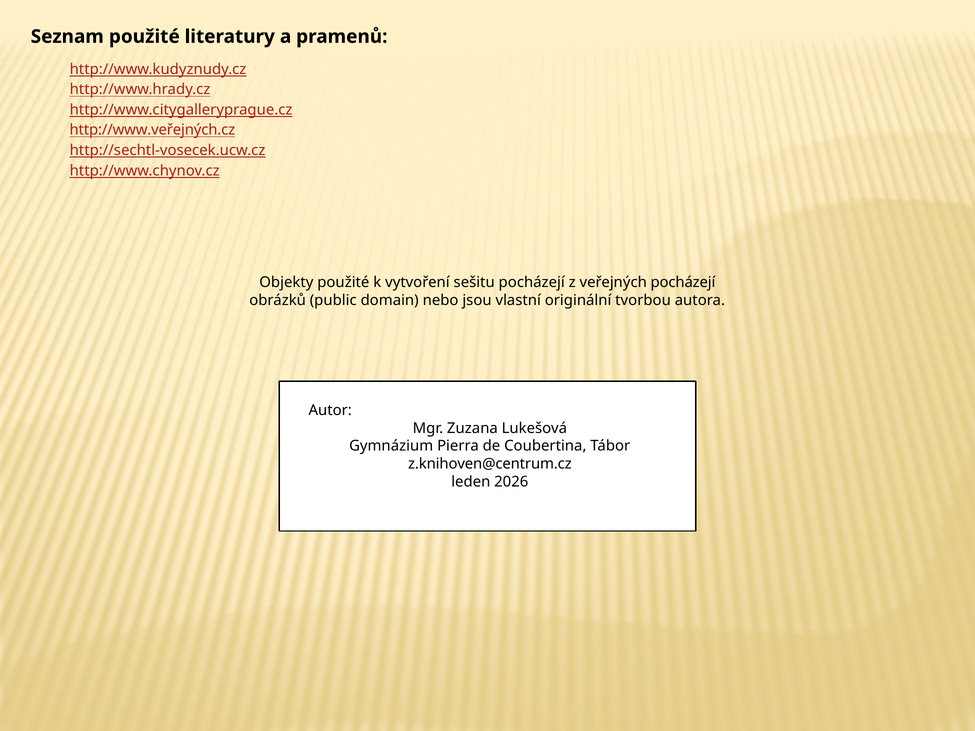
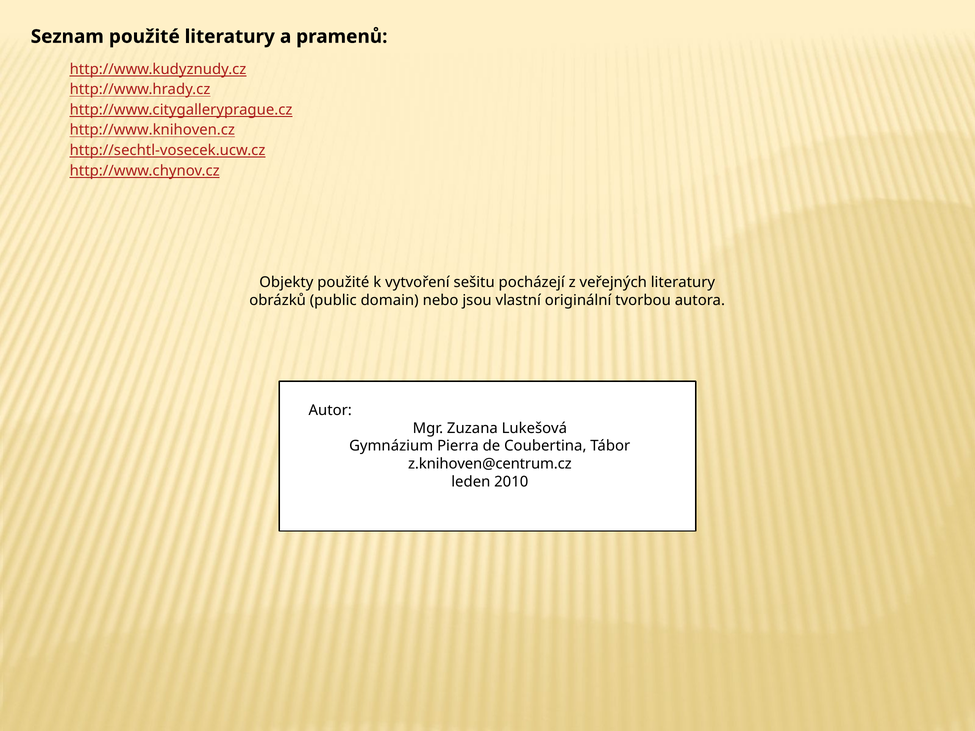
http://www.veřejných.cz: http://www.veřejných.cz -> http://www.knihoven.cz (152, 130)
veřejných pocházejí: pocházejí -> literatury (683, 282)
2026: 2026 -> 2010 (511, 482)
